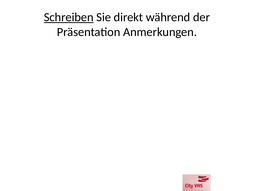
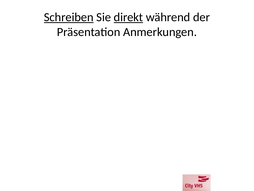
direkt underline: none -> present (128, 17)
